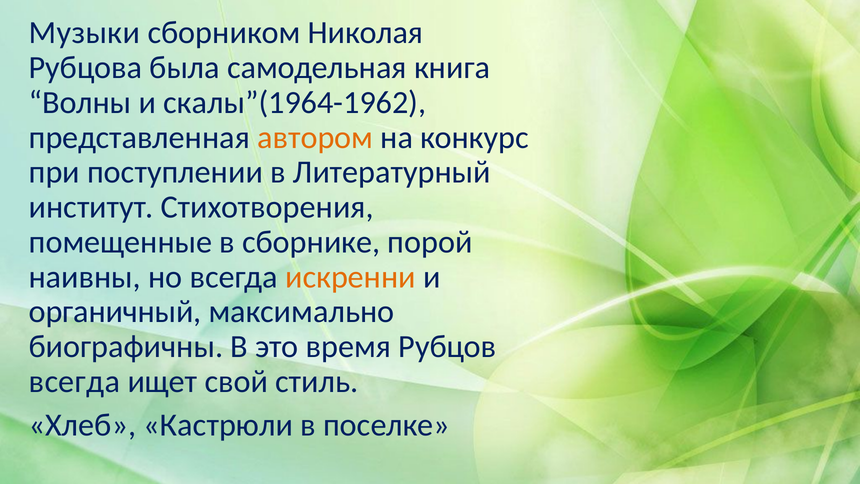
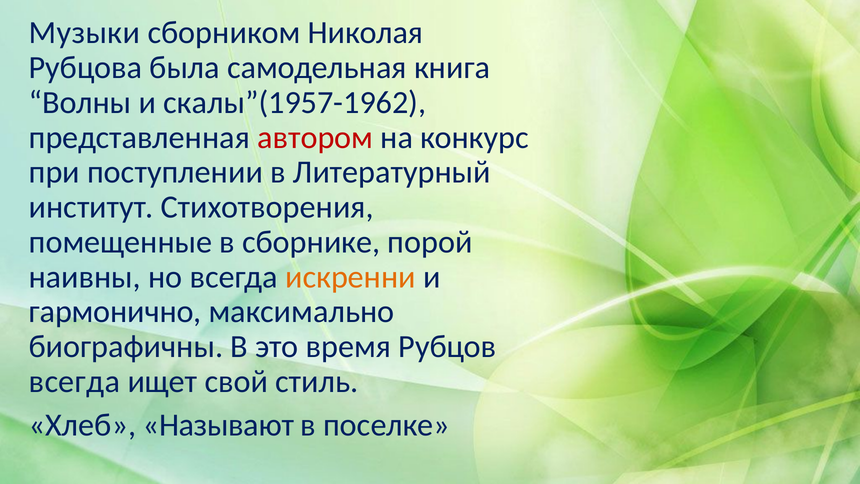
скалы”(1964-1962: скалы”(1964-1962 -> скалы”(1957-1962 (295, 103)
автором colour: orange -> red (315, 137)
органичный: органичный -> гармонично (115, 312)
Кастрюли: Кастрюли -> Называют (218, 425)
